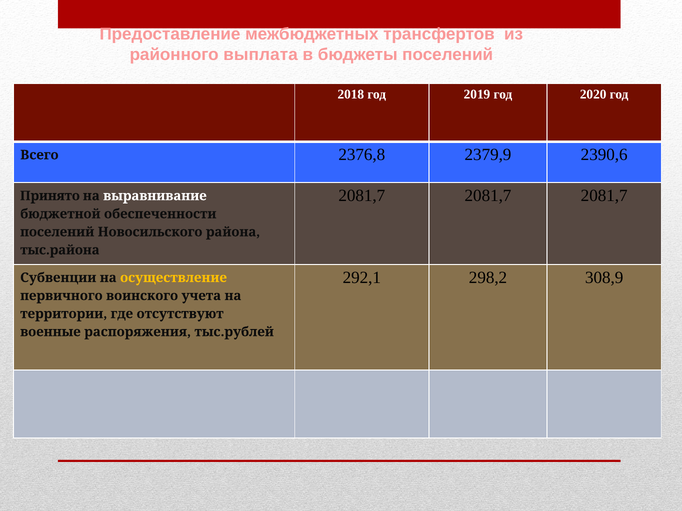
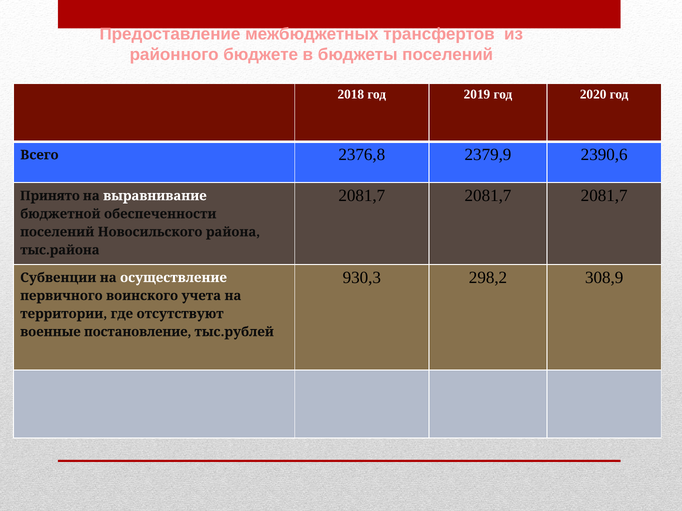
выплата: выплата -> бюджете (261, 55)
292,1: 292,1 -> 930,3 (362, 278)
осуществление colour: yellow -> white (174, 278)
распоряжения: распоряжения -> постановление (138, 332)
